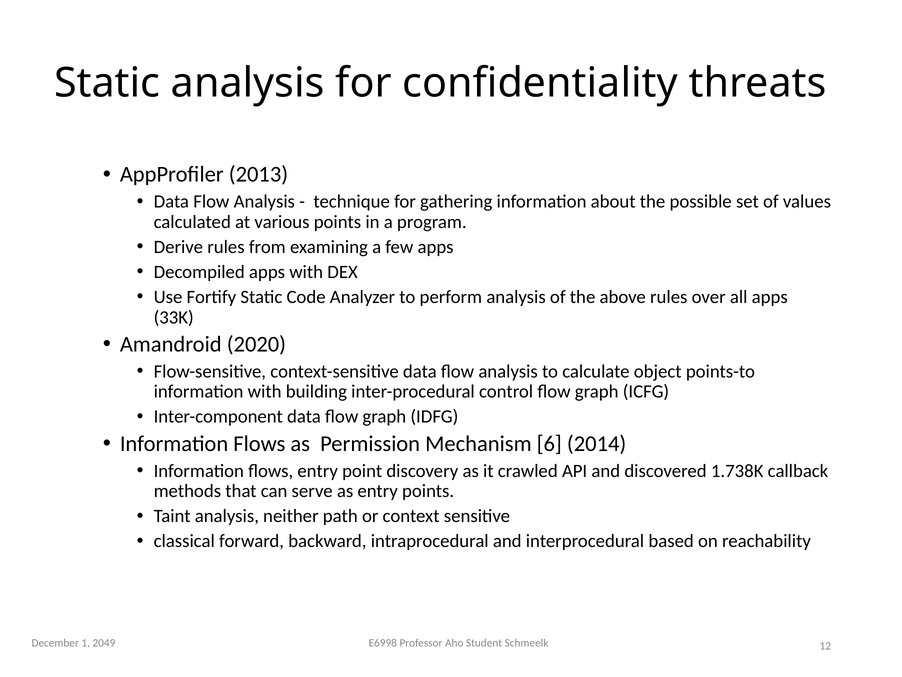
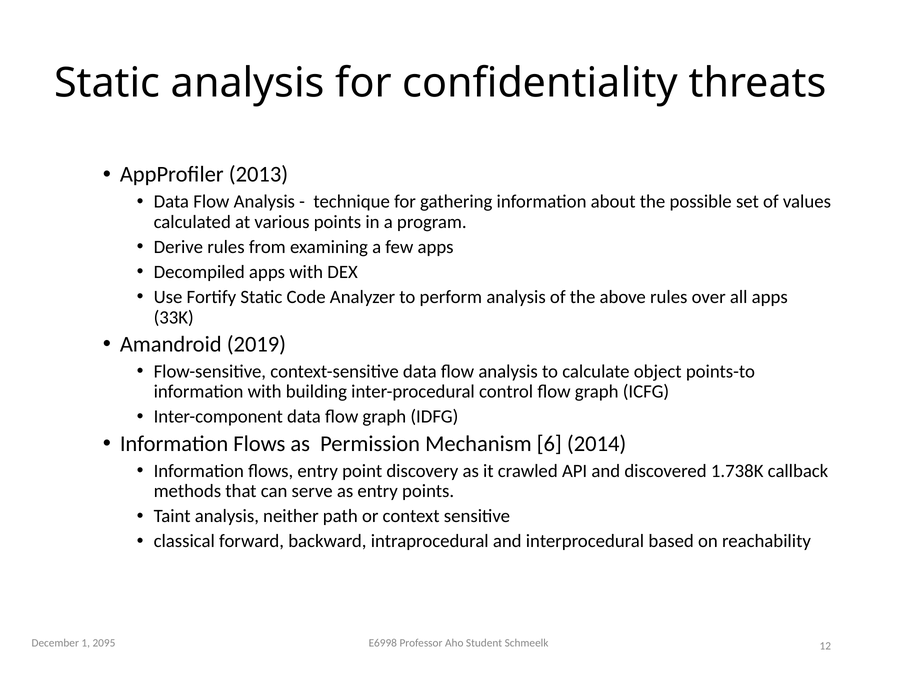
2020: 2020 -> 2019 (256, 344)
2049: 2049 -> 2095 (104, 643)
